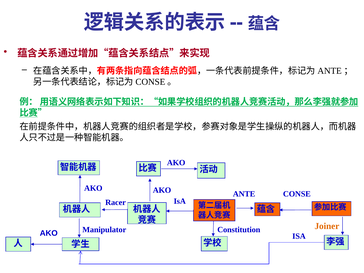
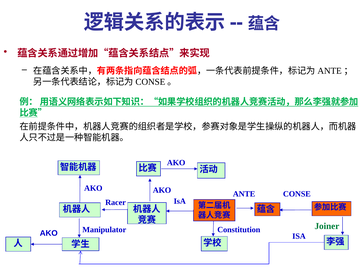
Joiner colour: orange -> green (327, 226)
